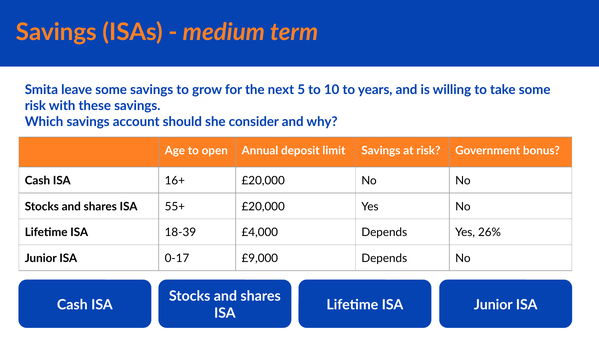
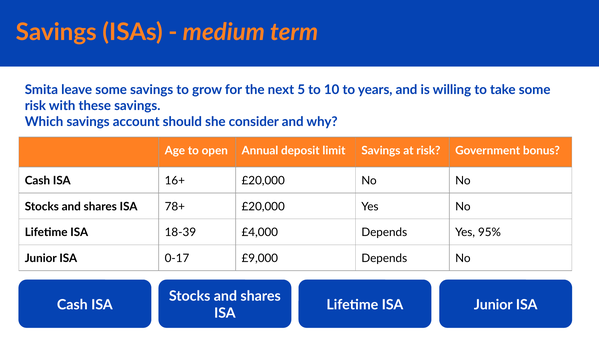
55+: 55+ -> 78+ (175, 206)
26%: 26% -> 95% (489, 232)
